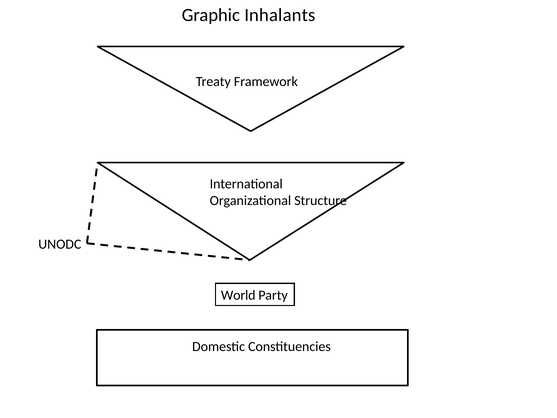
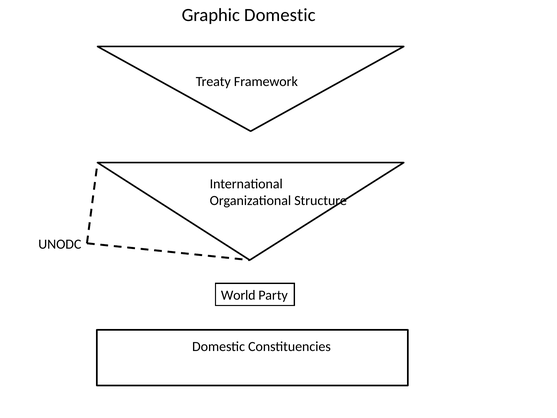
Graphic Inhalants: Inhalants -> Domestic (280, 15)
